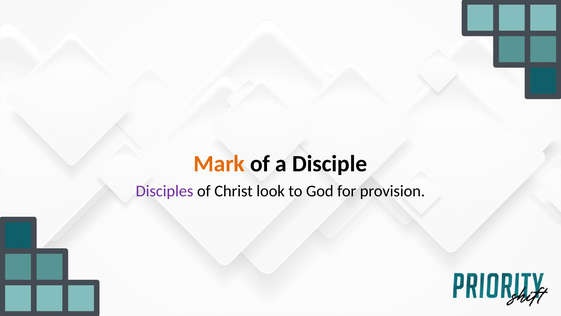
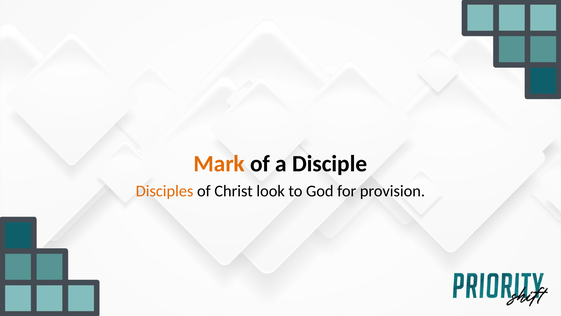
Disciples colour: purple -> orange (165, 191)
